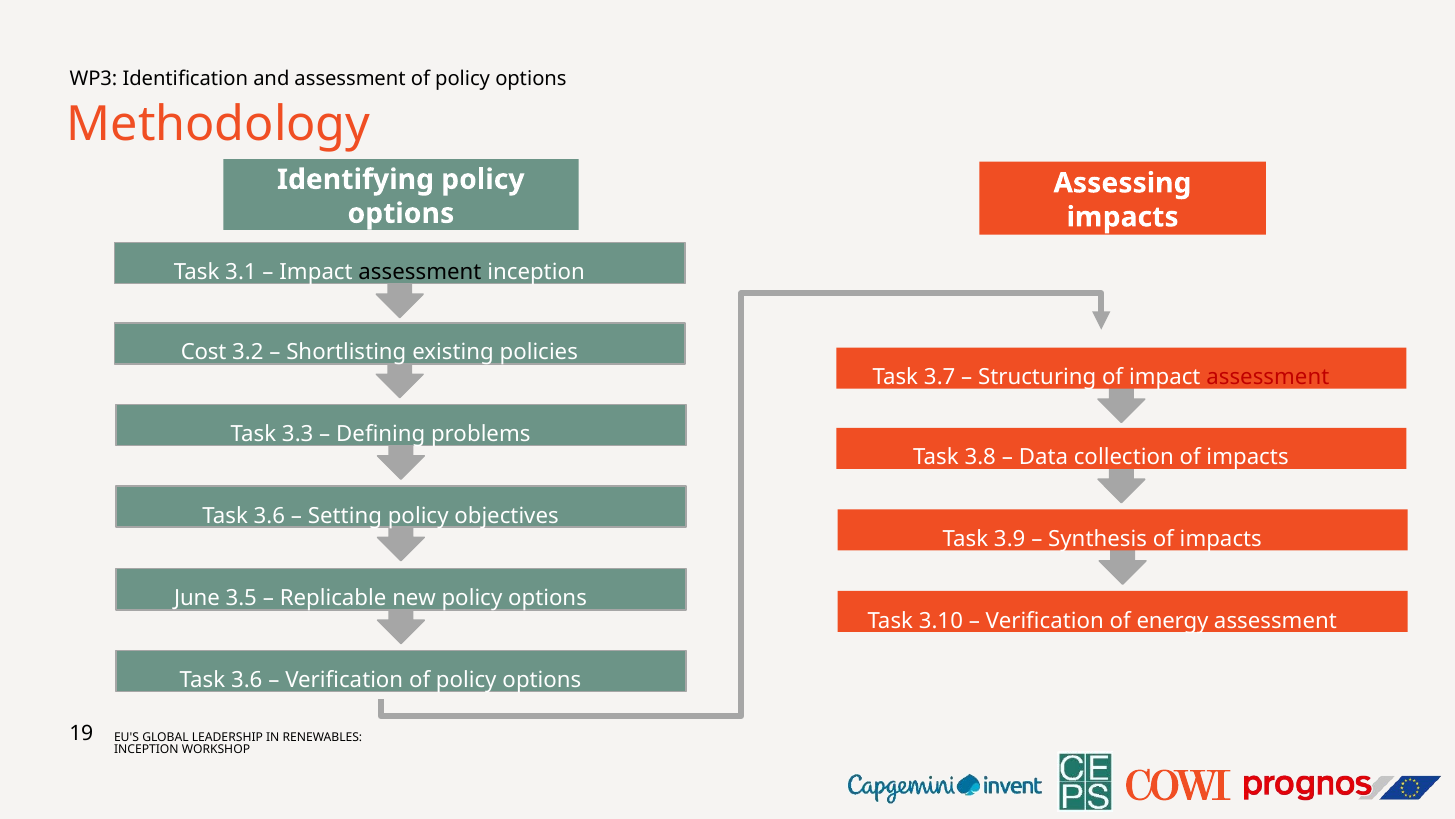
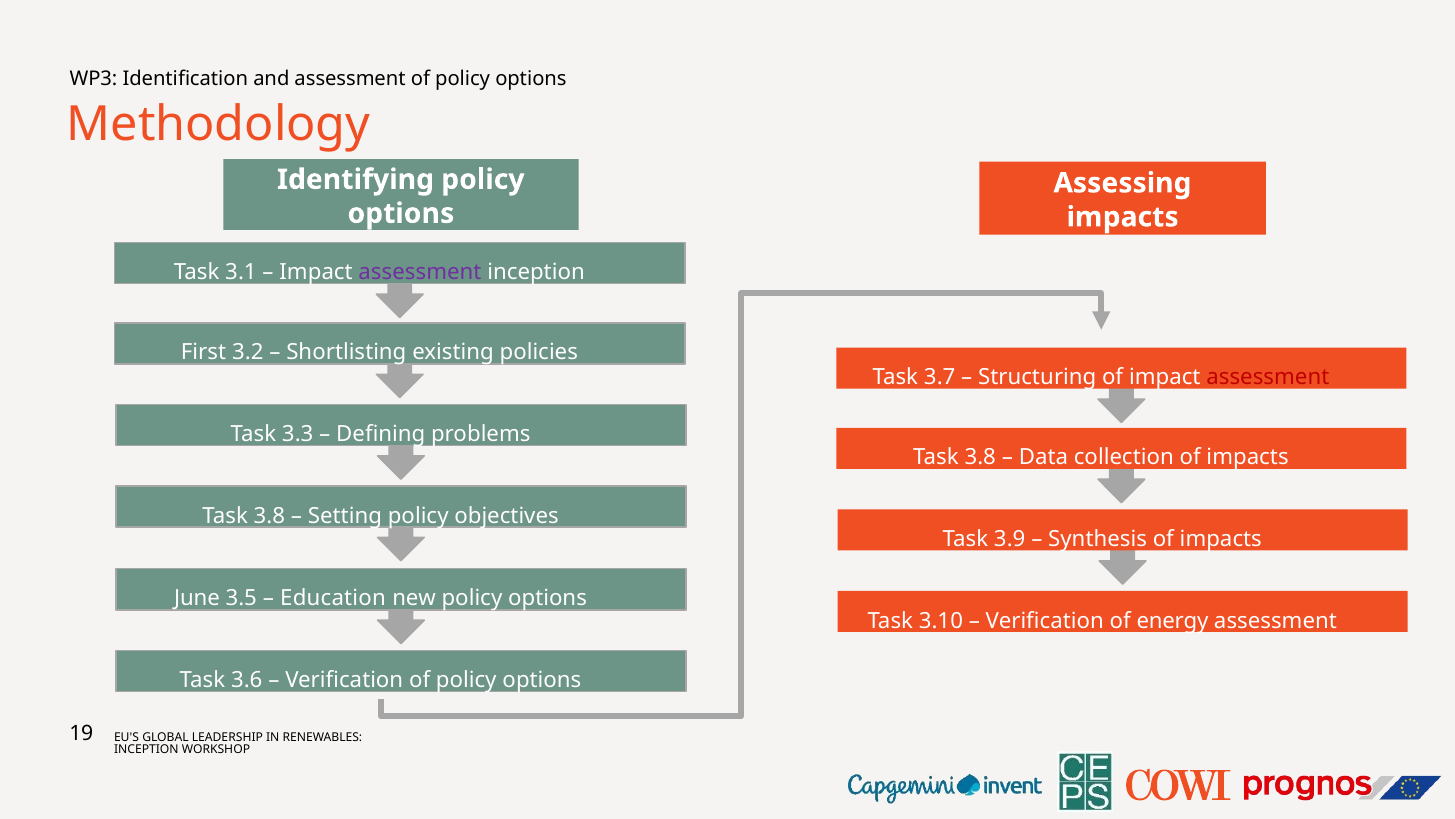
assessment colour: black -> purple (420, 272)
Cost: Cost -> First (204, 352)
3.6: 3.6 -> 3.8 (269, 515)
Replicable: Replicable -> Education (333, 598)
